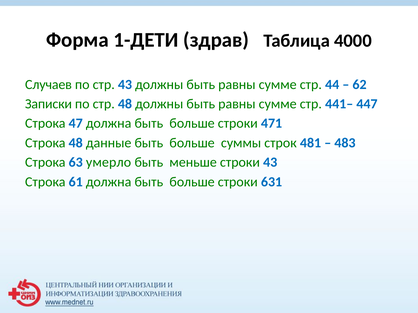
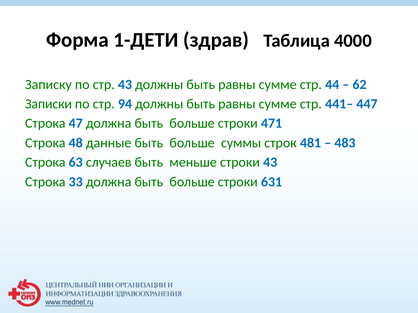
Случаев: Случаев -> Записку (48, 85)
стр 48: 48 -> 94 (125, 104)
умерло: умерло -> случаев (109, 163)
61: 61 -> 33 (76, 182)
